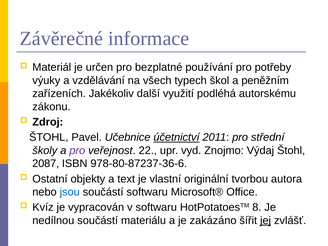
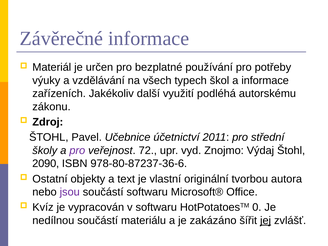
a peněžním: peněžním -> informace (265, 81)
účetnictví underline: present -> none (177, 137)
22: 22 -> 72 (148, 150)
2087: 2087 -> 2090 (46, 164)
jsou colour: blue -> purple (70, 192)
8: 8 -> 0 (257, 207)
